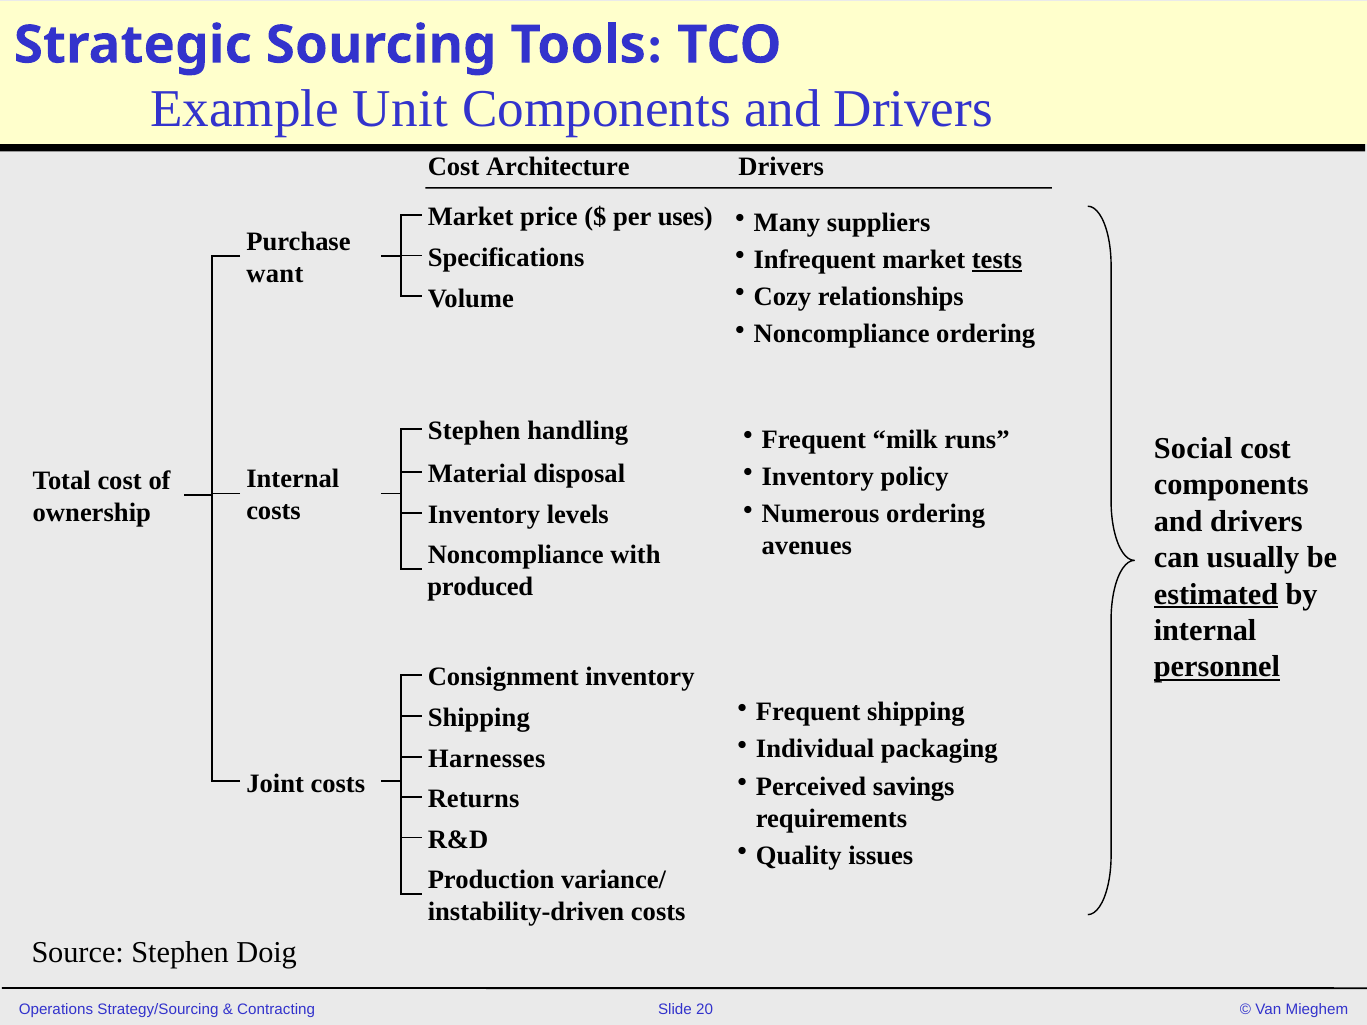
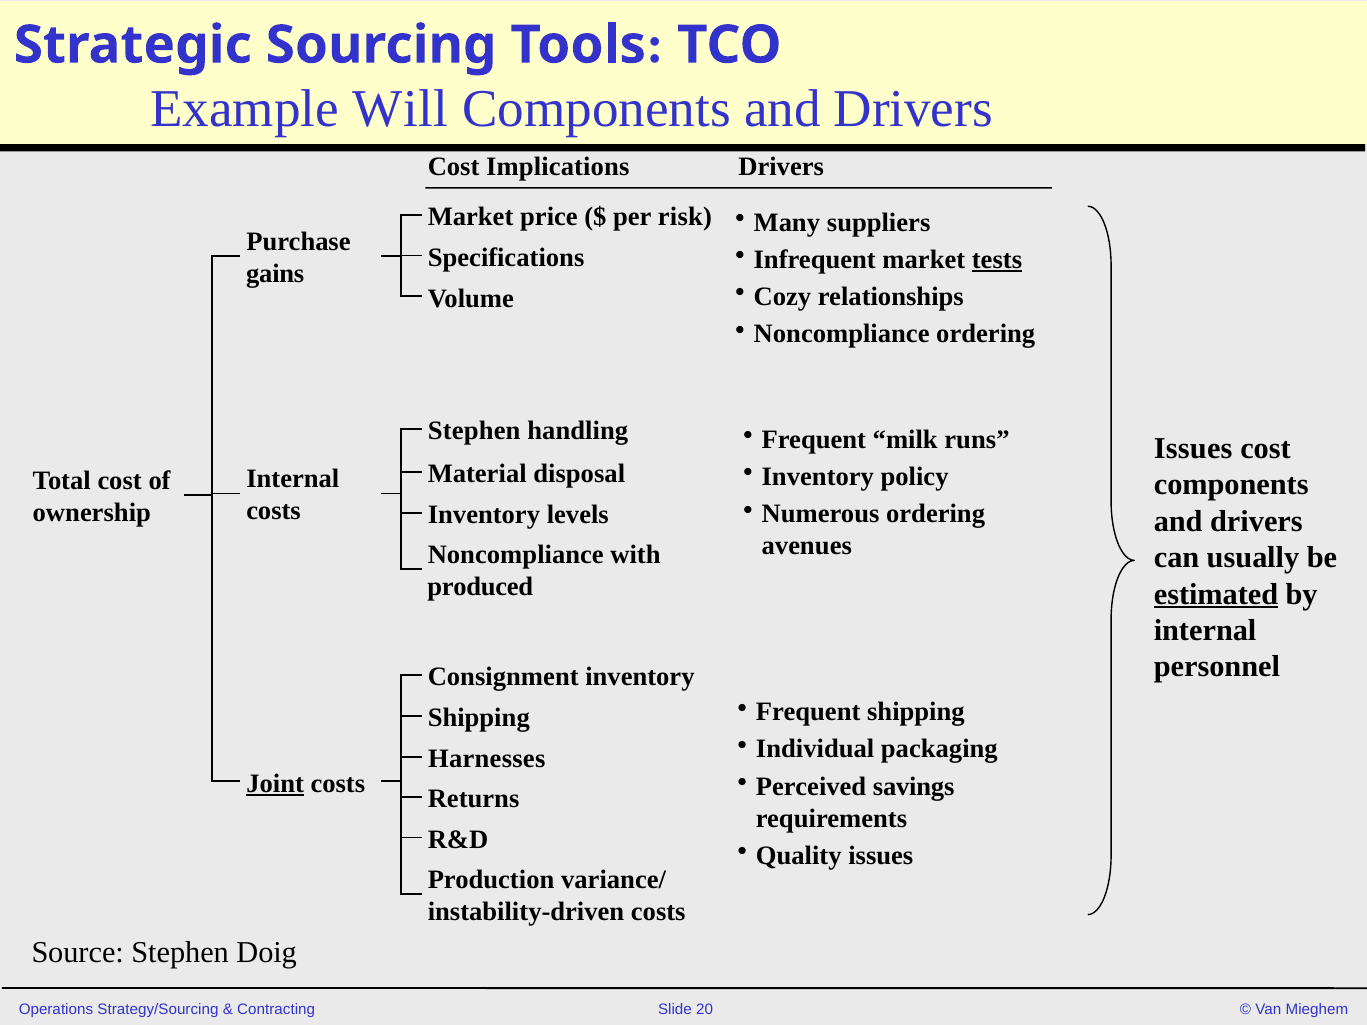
Unit: Unit -> Will (400, 109)
Architecture: Architecture -> Implications (558, 167)
uses: uses -> risk (685, 217)
want: want -> gains (275, 274)
Social: Social -> Issues (1193, 448)
personnel underline: present -> none (1217, 667)
Joint underline: none -> present (275, 784)
